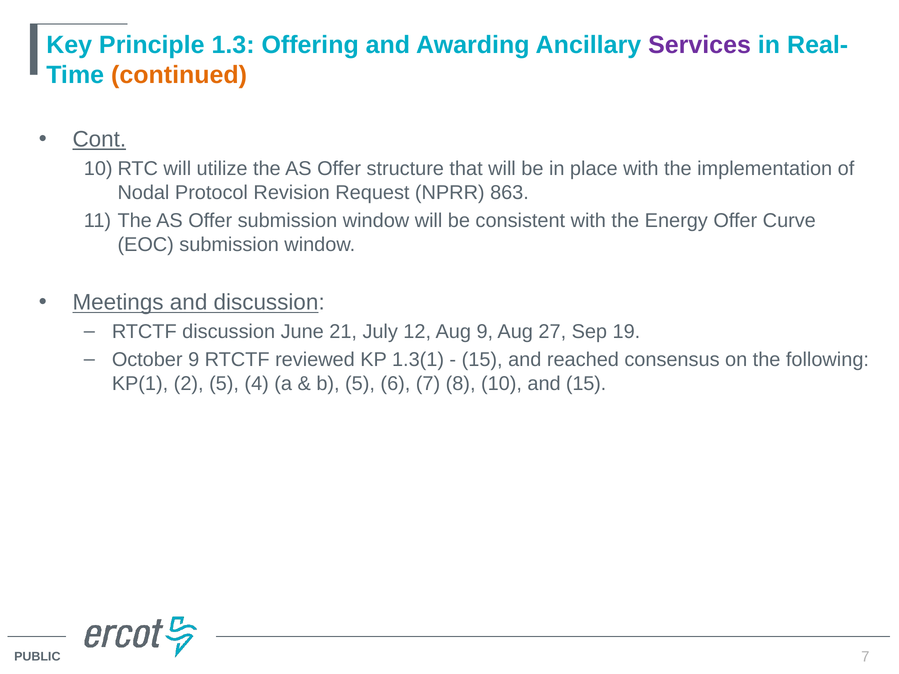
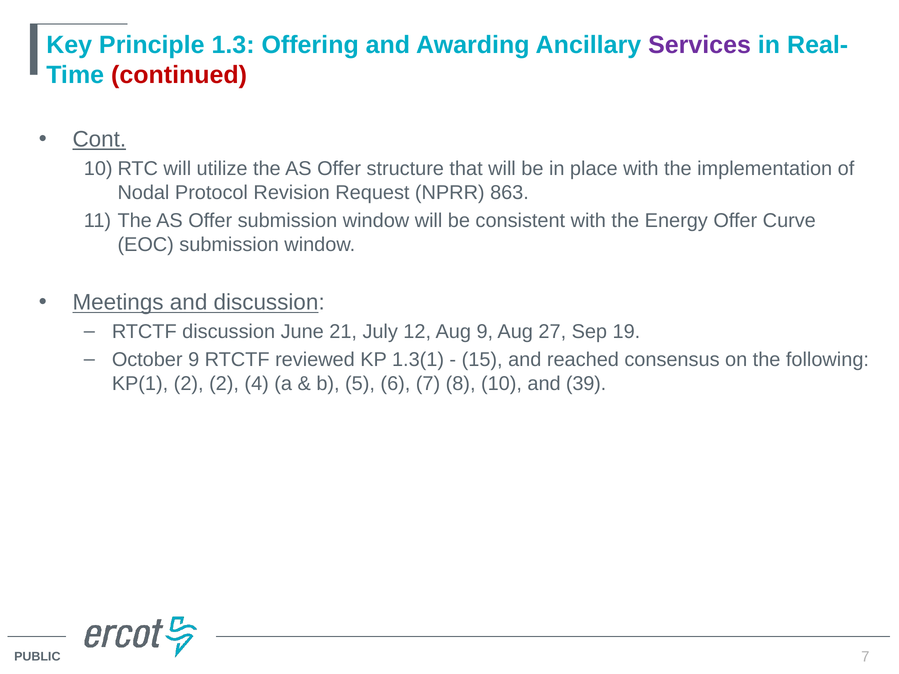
continued colour: orange -> red (179, 75)
2 5: 5 -> 2 (224, 384)
and 15: 15 -> 39 (586, 384)
